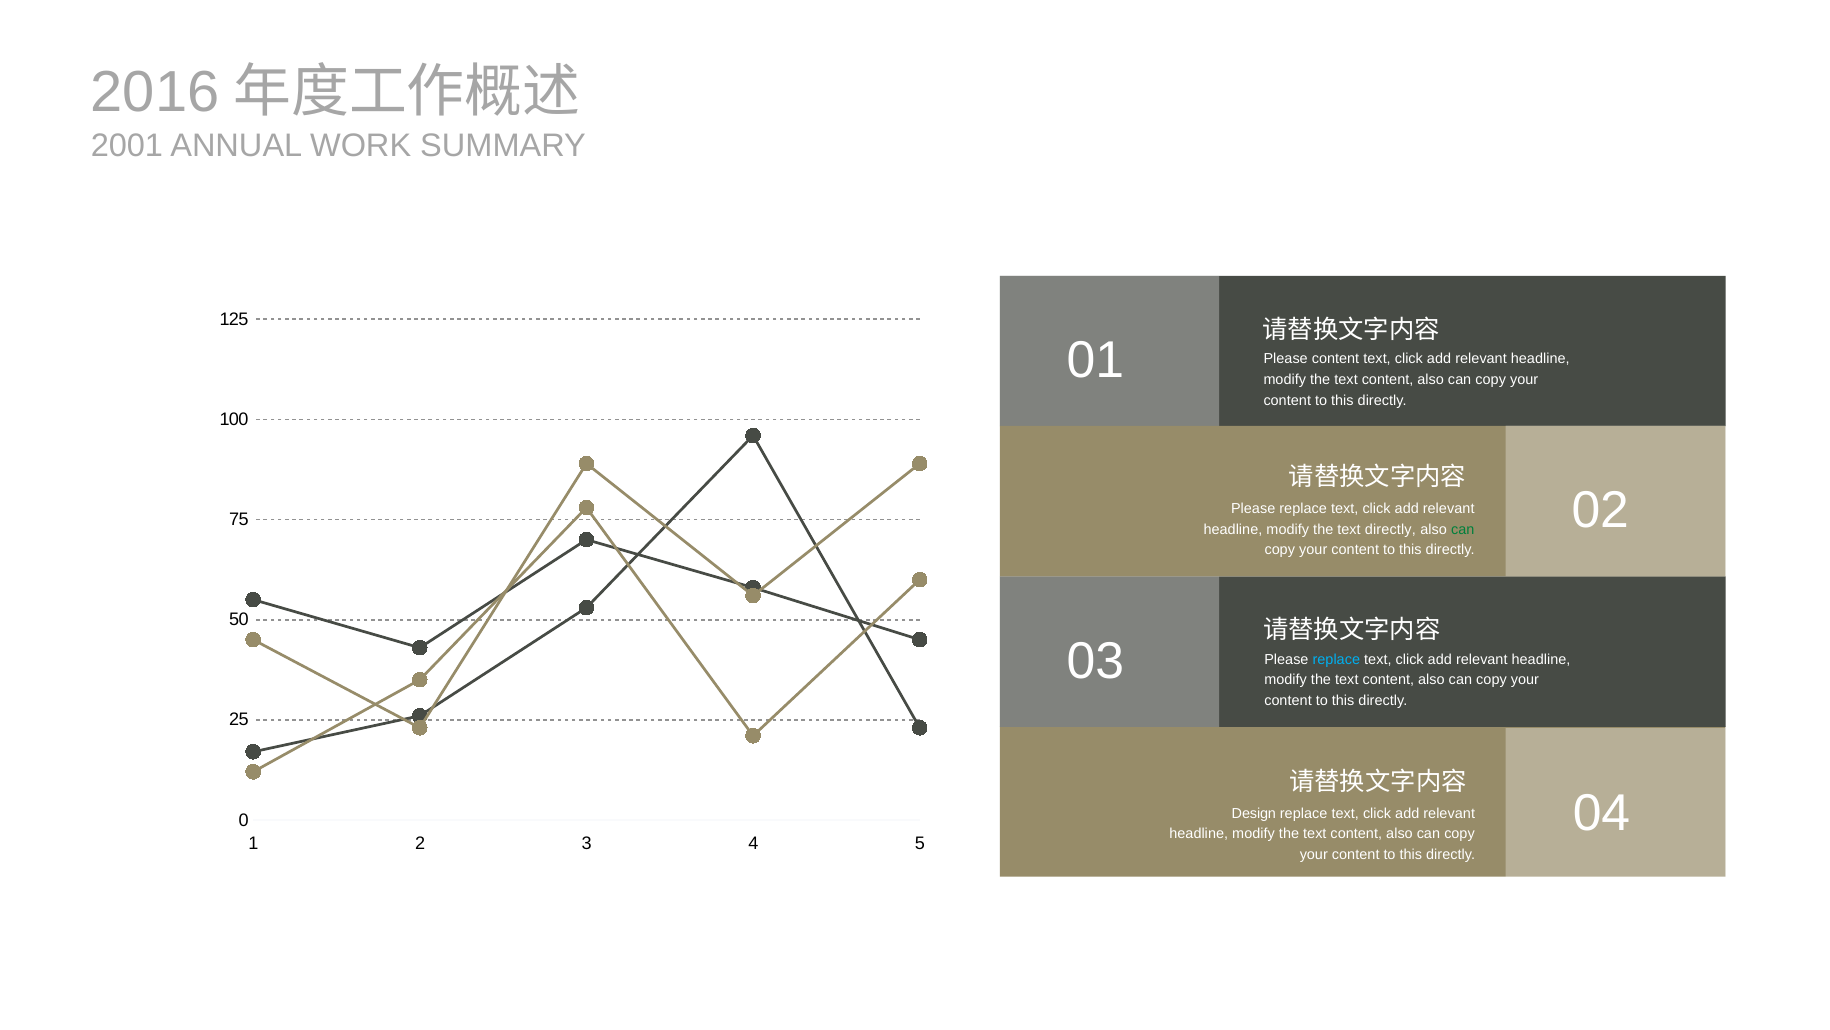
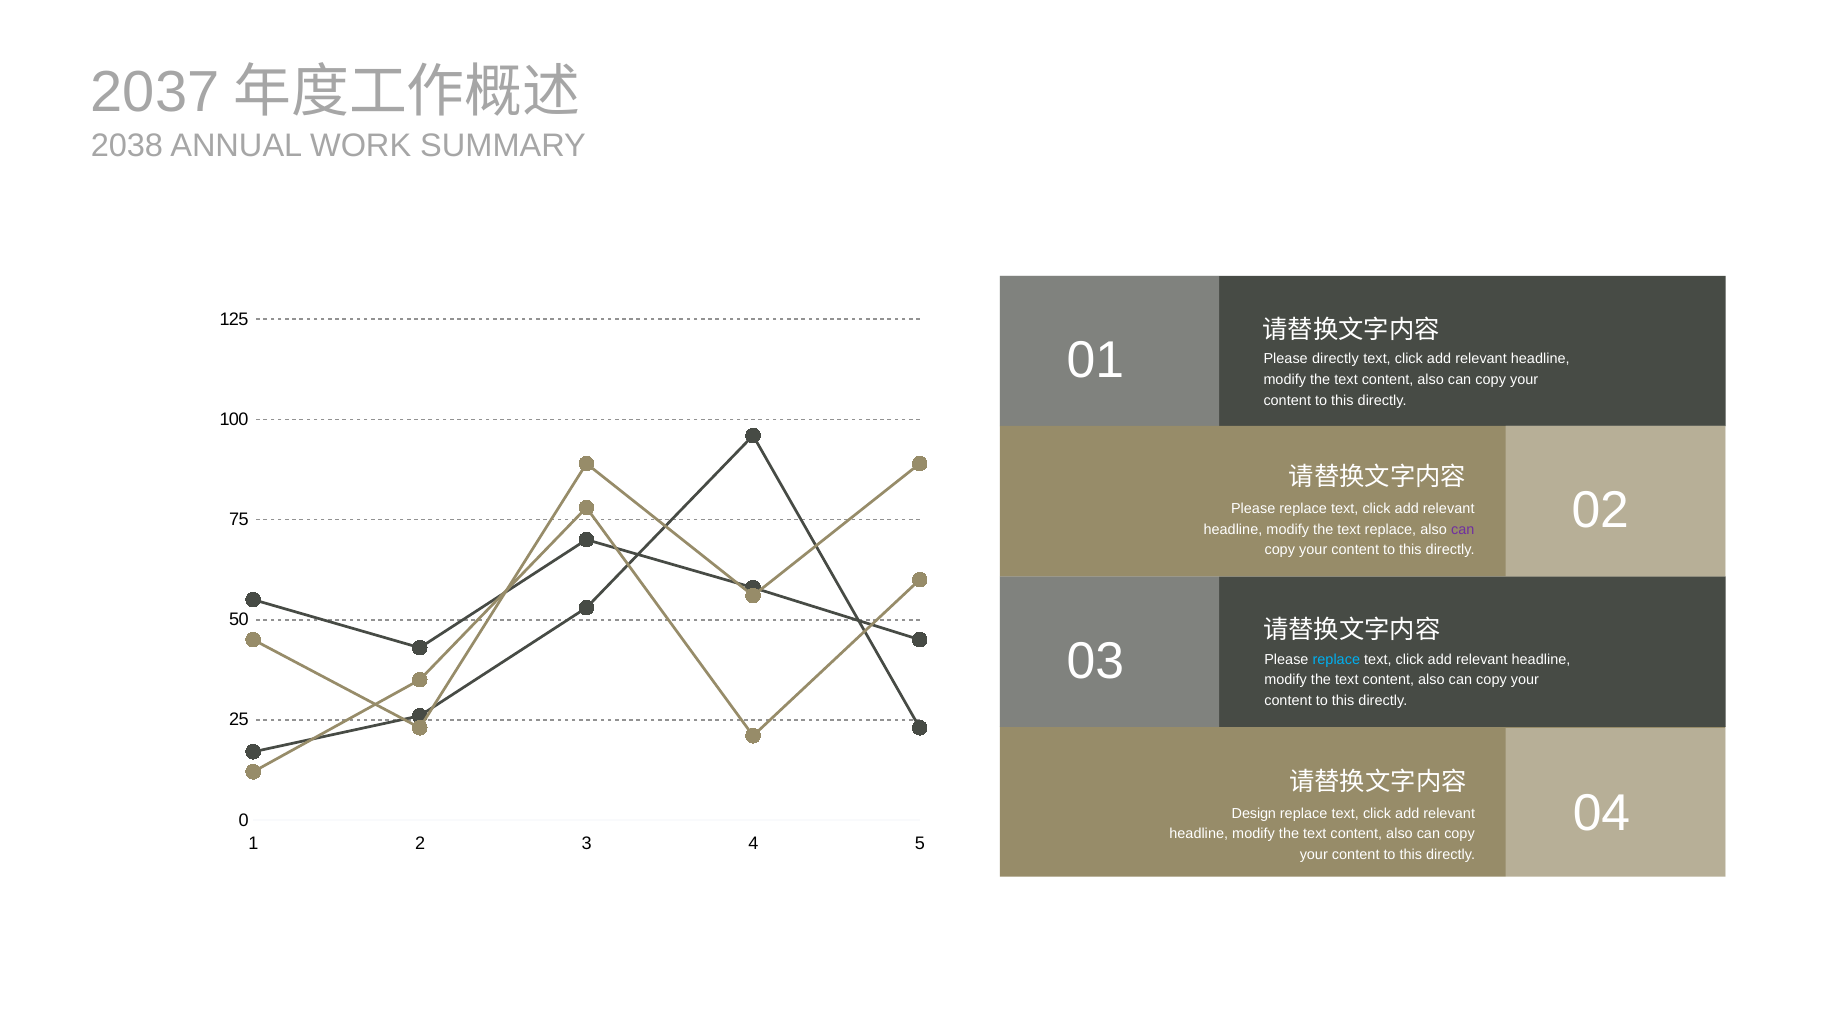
2016: 2016 -> 2037 (155, 92)
2001: 2001 -> 2038 (127, 146)
Please content: content -> directly (1335, 359)
text directly: directly -> replace (1390, 529)
can colour: green -> purple (1463, 529)
